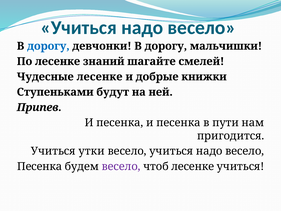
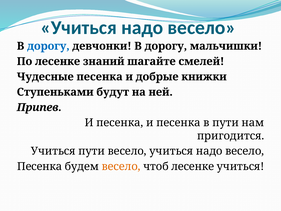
Чудесные лесенке: лесенке -> песенка (100, 77)
Учиться утки: утки -> пути (92, 151)
весело colour: purple -> orange (121, 166)
